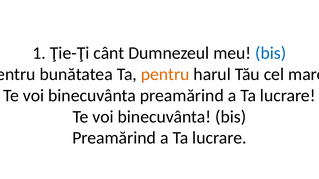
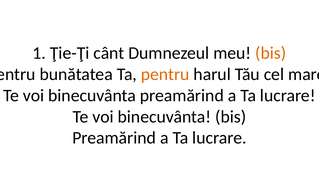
bis colour: blue -> orange (271, 53)
